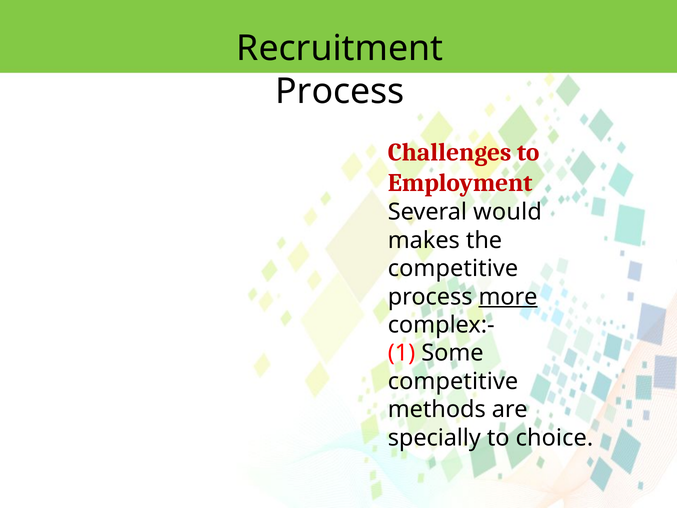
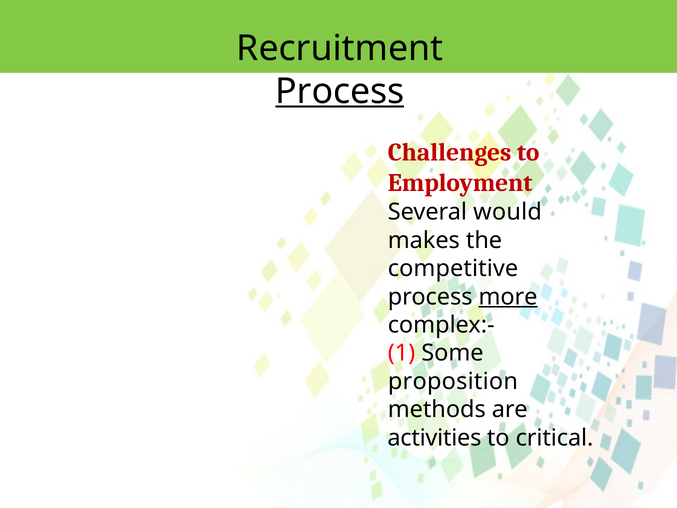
Process underline: none -> present (340, 91)
competitive: competitive -> proposition (453, 381)
specially: specially -> activities (434, 438)
choice: choice -> critical (555, 438)
